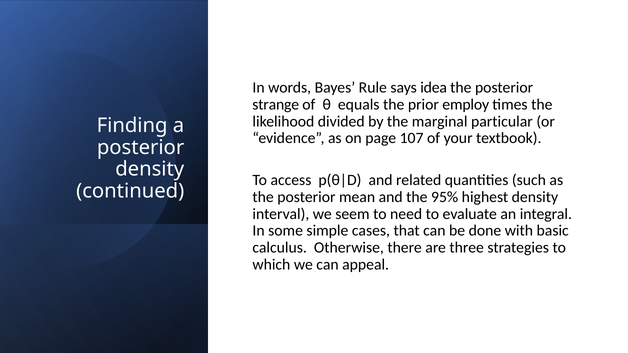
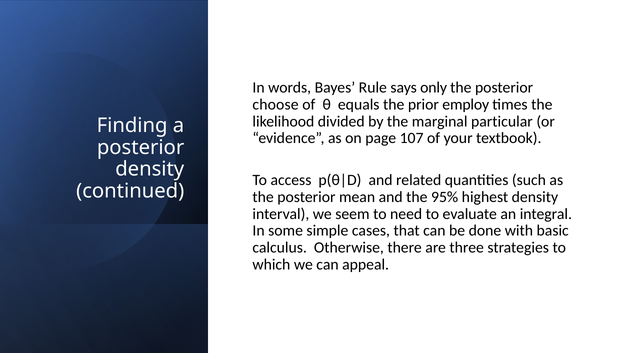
idea: idea -> only (434, 88)
strange: strange -> choose (276, 104)
